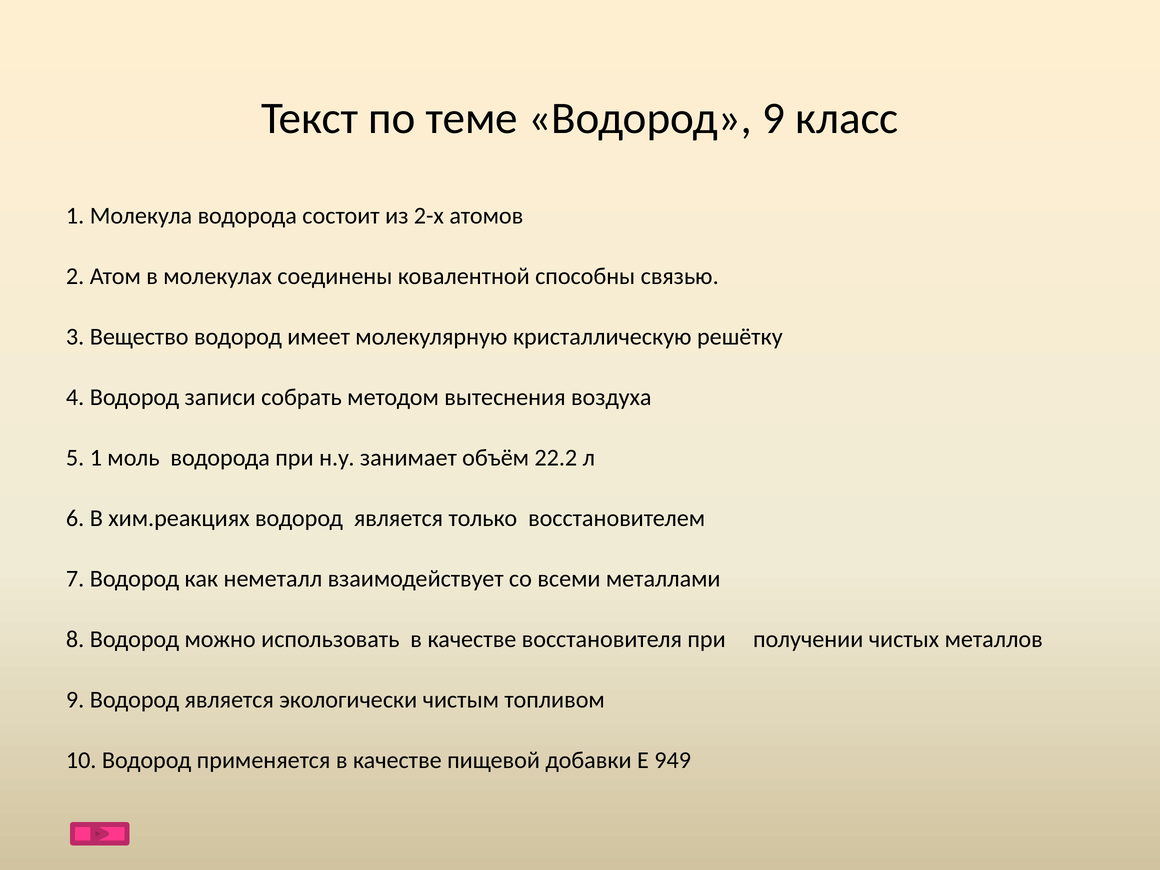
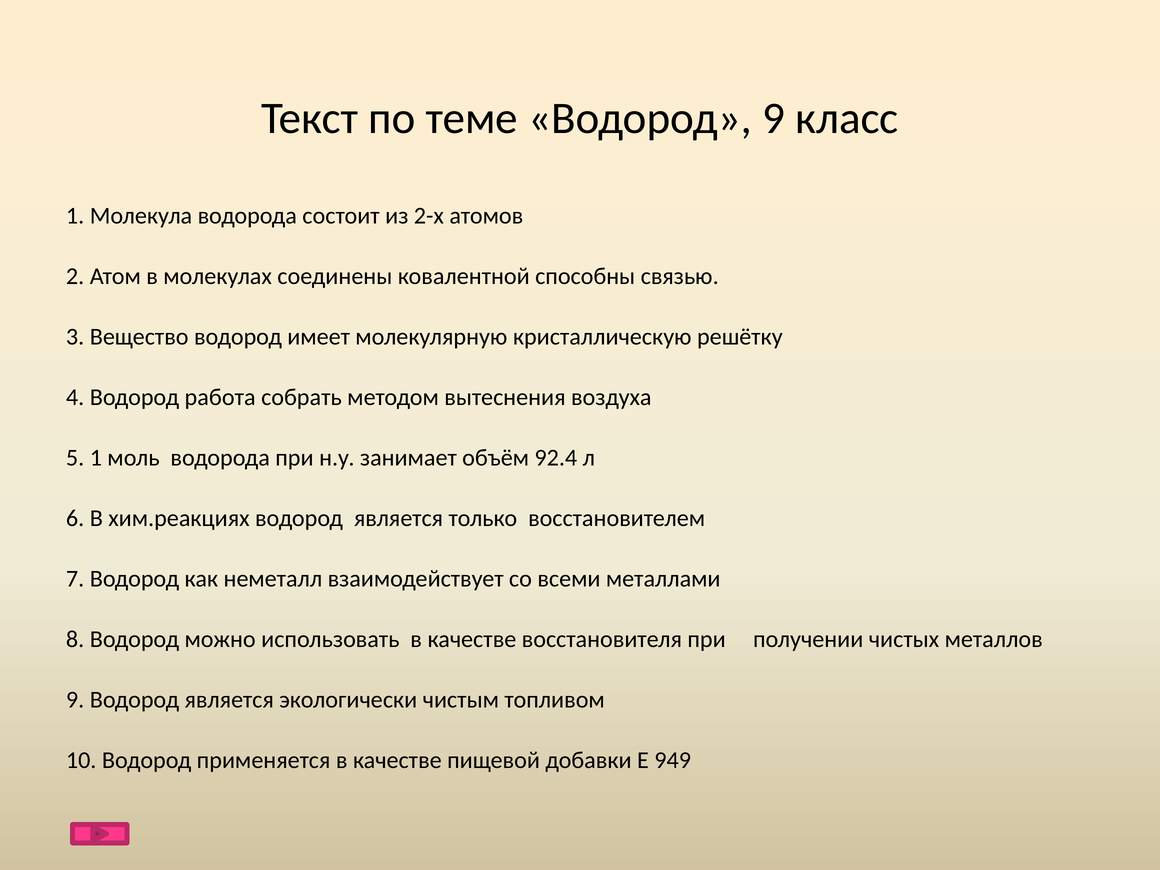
записи: записи -> работа (220, 397)
22.2: 22.2 -> 92.4 (556, 458)
